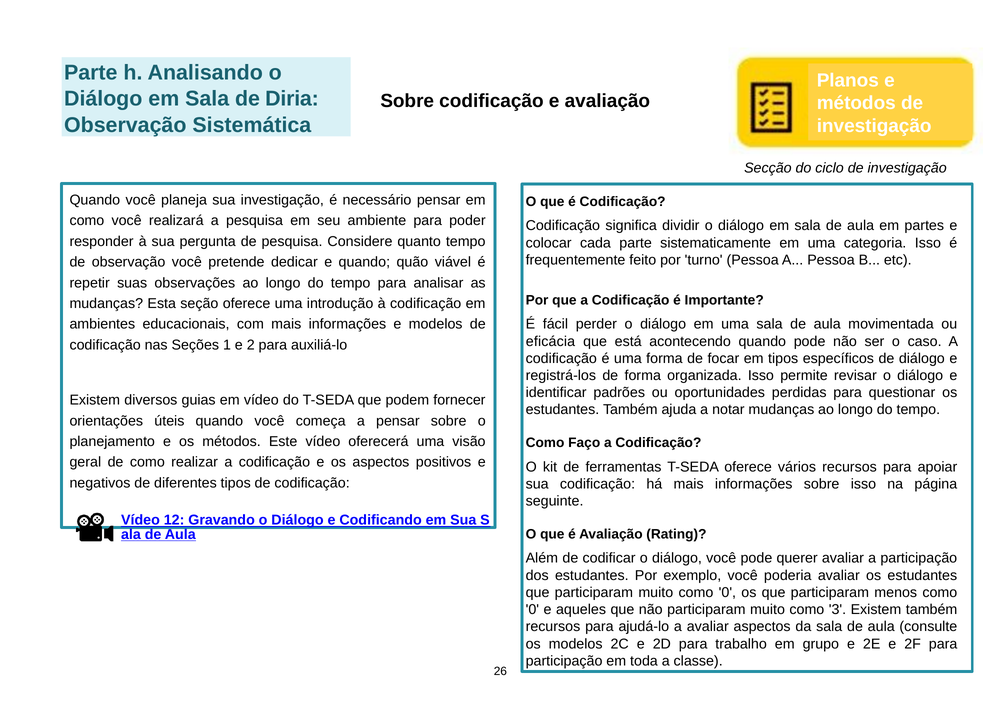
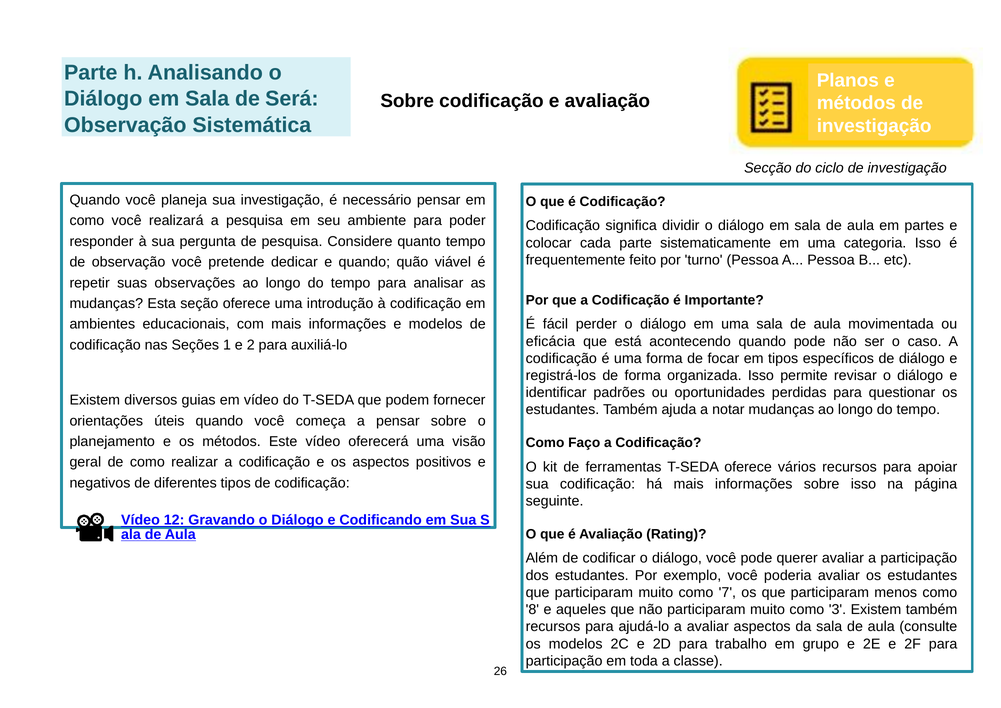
Diria: Diria -> Será (292, 99)
muito como 0: 0 -> 7 (727, 592)
0: 0 -> 8 (532, 610)
